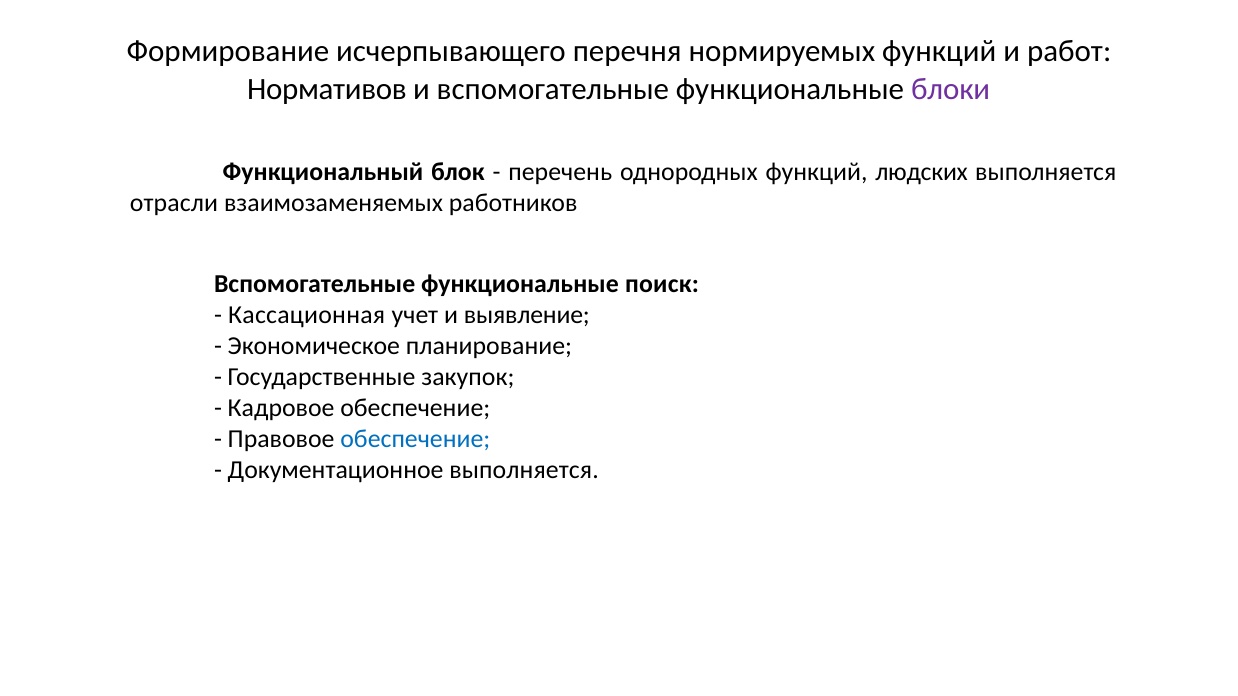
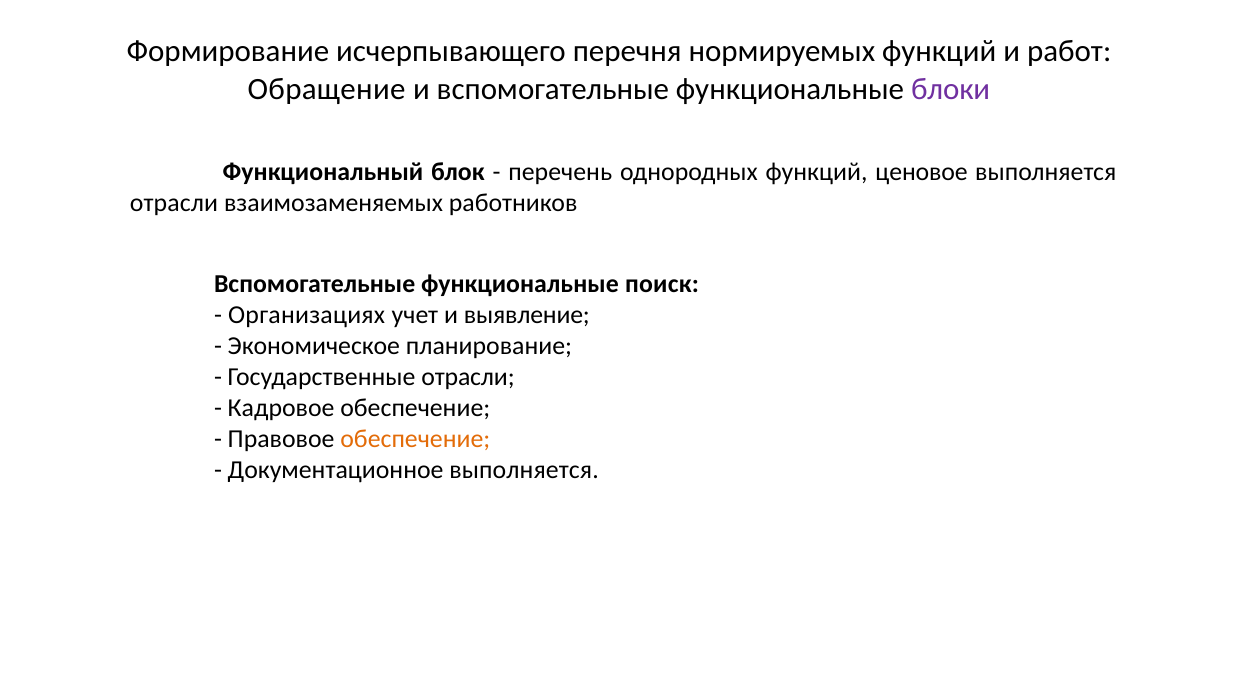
Нормативов: Нормативов -> Обращение (327, 89)
людских: людских -> ценовое (922, 172)
Кассационная: Кассационная -> Организациях (307, 315)
Государственные закупок: закупок -> отрасли (468, 377)
обеспечение colour: blue -> orange (415, 439)
